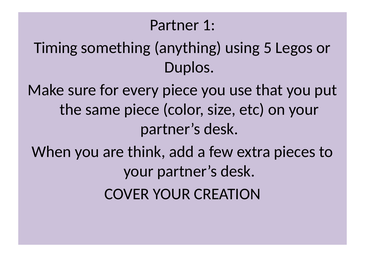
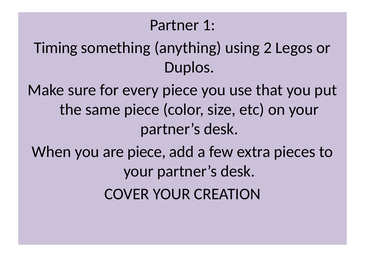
5: 5 -> 2 (268, 48)
are think: think -> piece (147, 152)
